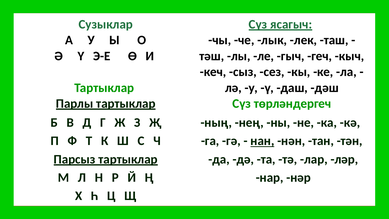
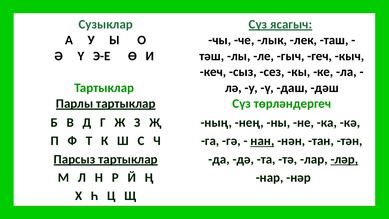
ләр underline: none -> present (344, 159)
